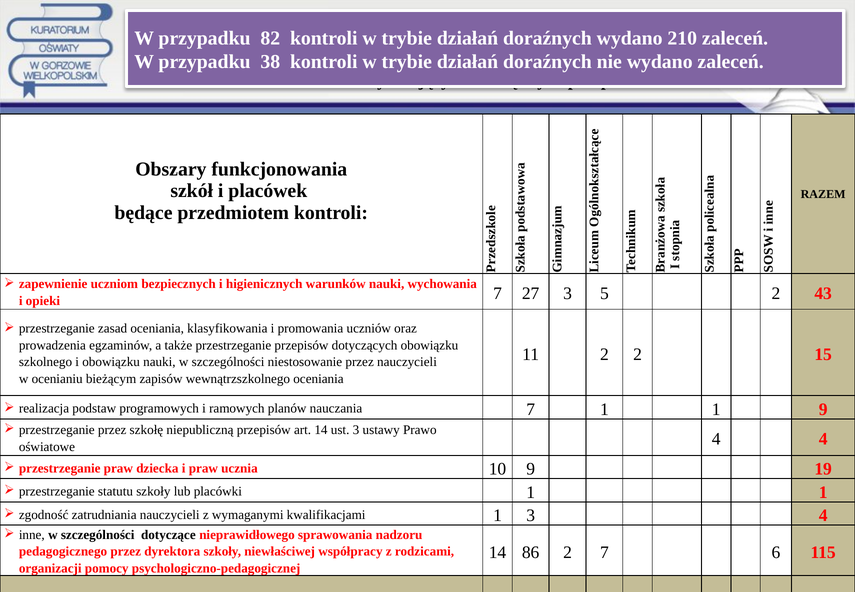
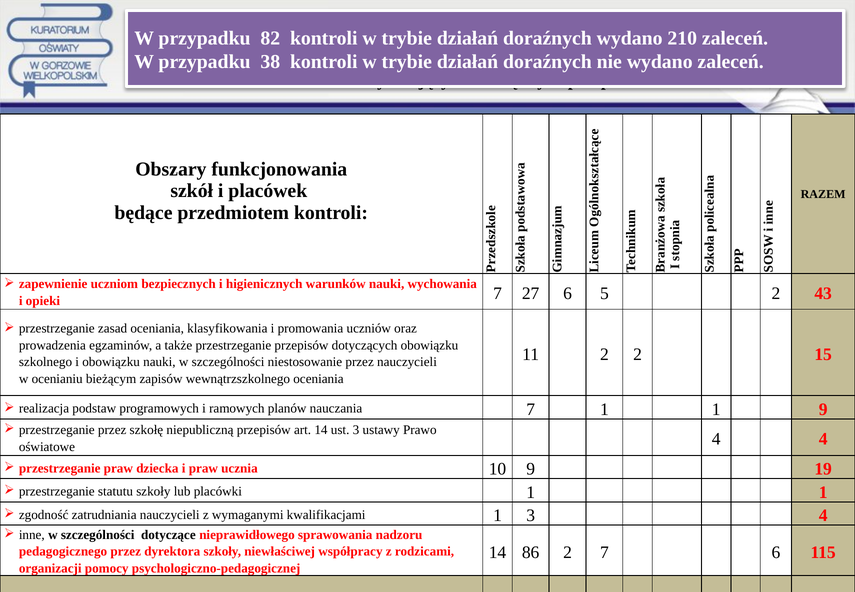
27 3: 3 -> 6 (568, 293)
